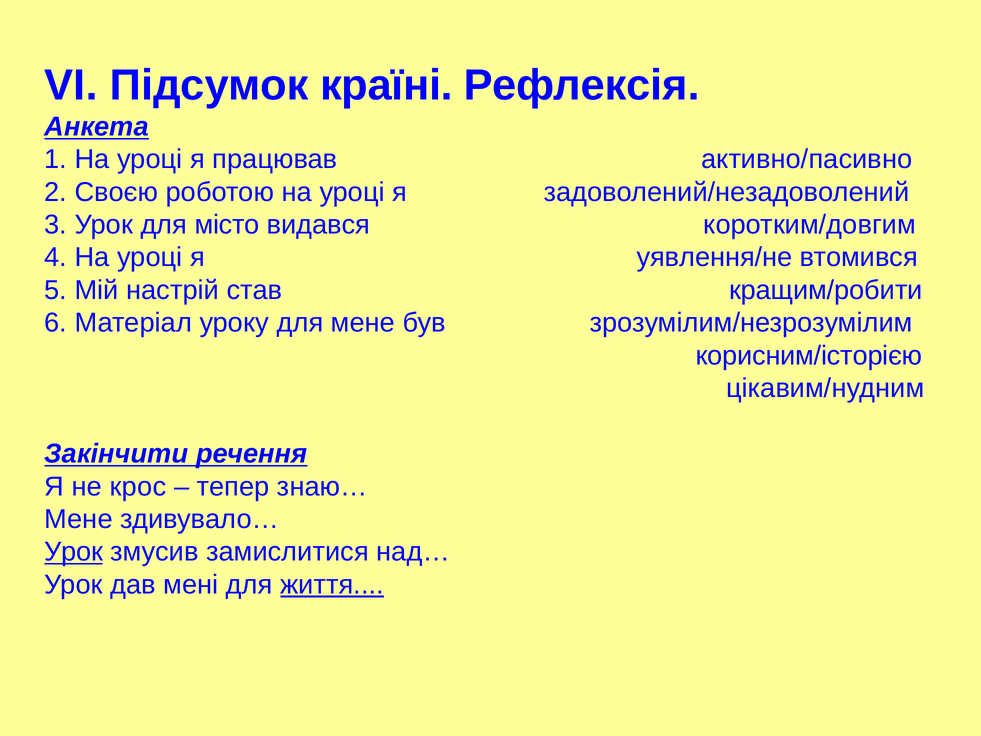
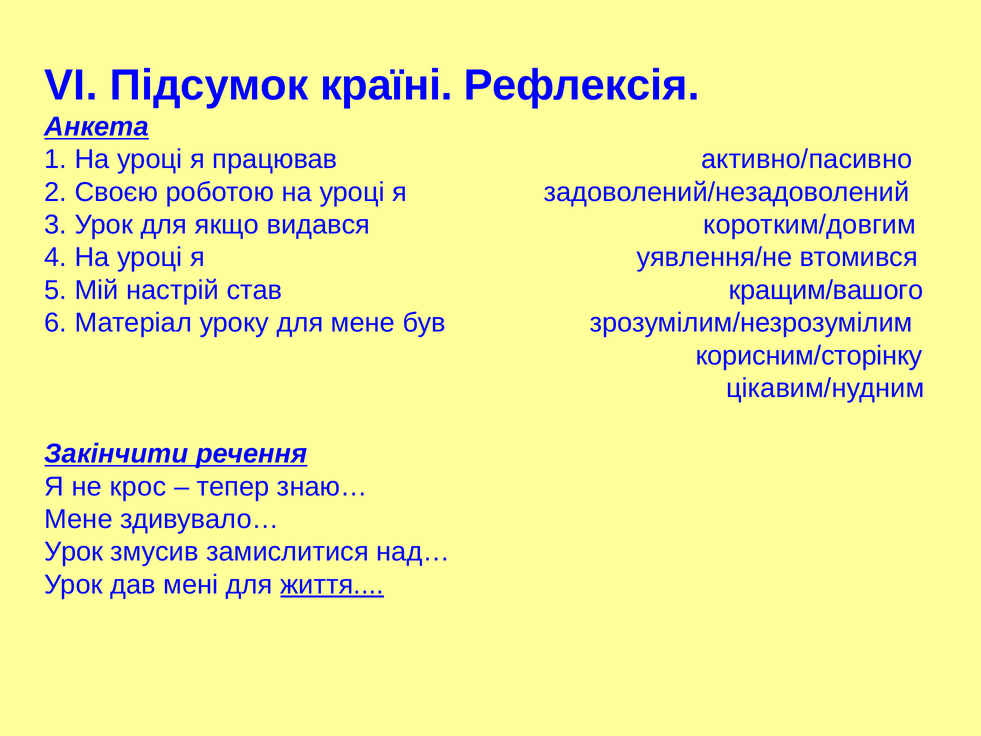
місто: місто -> якщо (227, 225)
кращим/робити: кращим/робити -> кращим/вашого (826, 290)
корисним/історією: корисним/історією -> корисним/сторінку (809, 356)
Урок underline: present -> none (74, 552)
